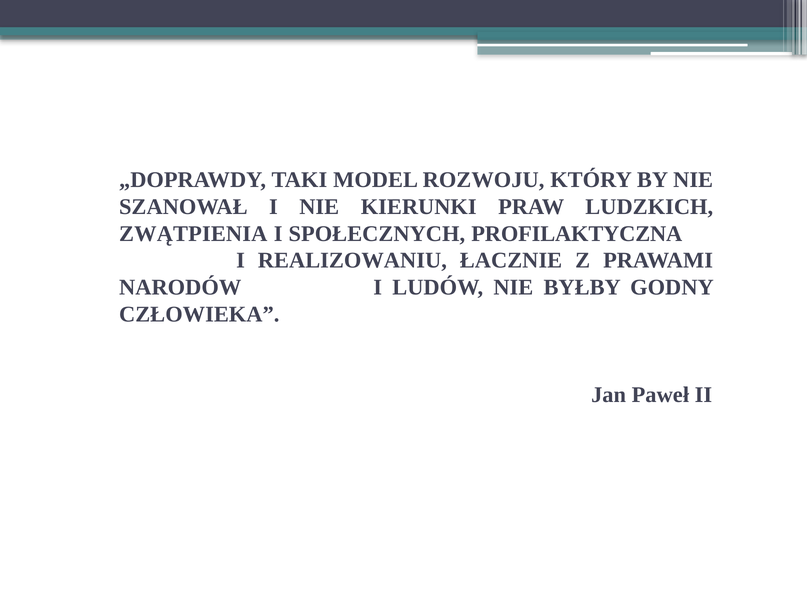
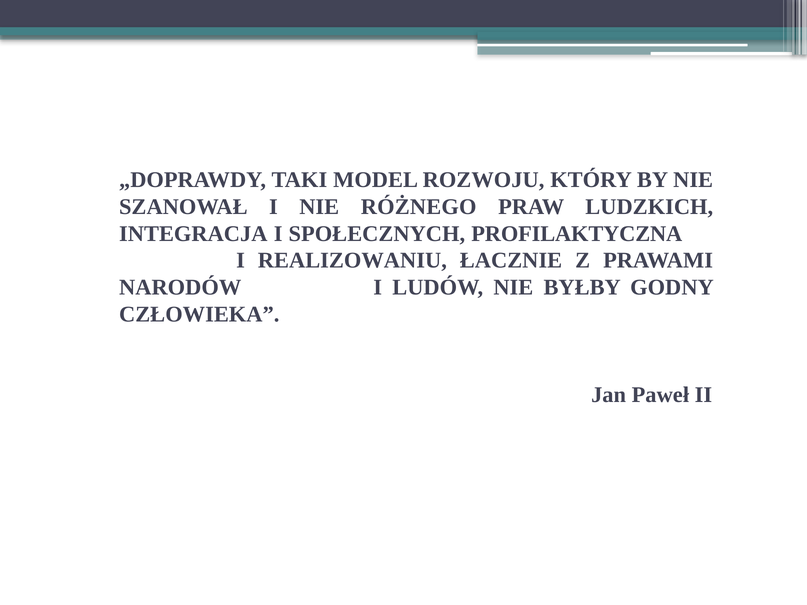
KIERUNKI: KIERUNKI -> RÓŻNEGO (419, 207)
ZWĄTPIENIA: ZWĄTPIENIA -> INTEGRACJA (193, 234)
